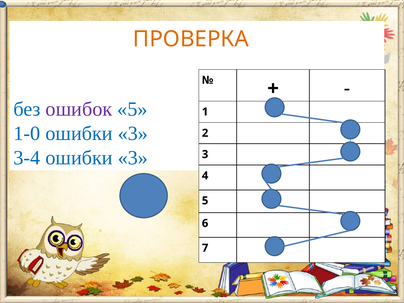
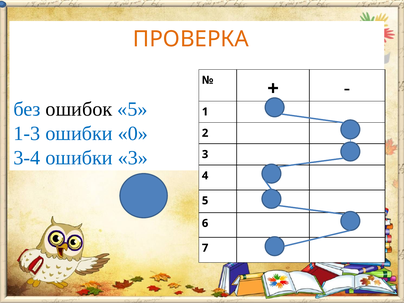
ошибок colour: purple -> black (79, 109)
1-0: 1-0 -> 1-3 (27, 133)
3: 3 -> 0 (133, 133)
